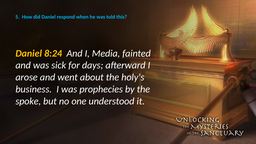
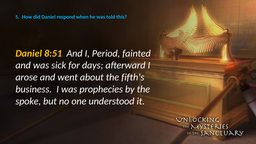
8:24: 8:24 -> 8:51 (53, 53)
Media: Media -> Period (106, 53)
holy's: holy's -> fifth's (133, 77)
